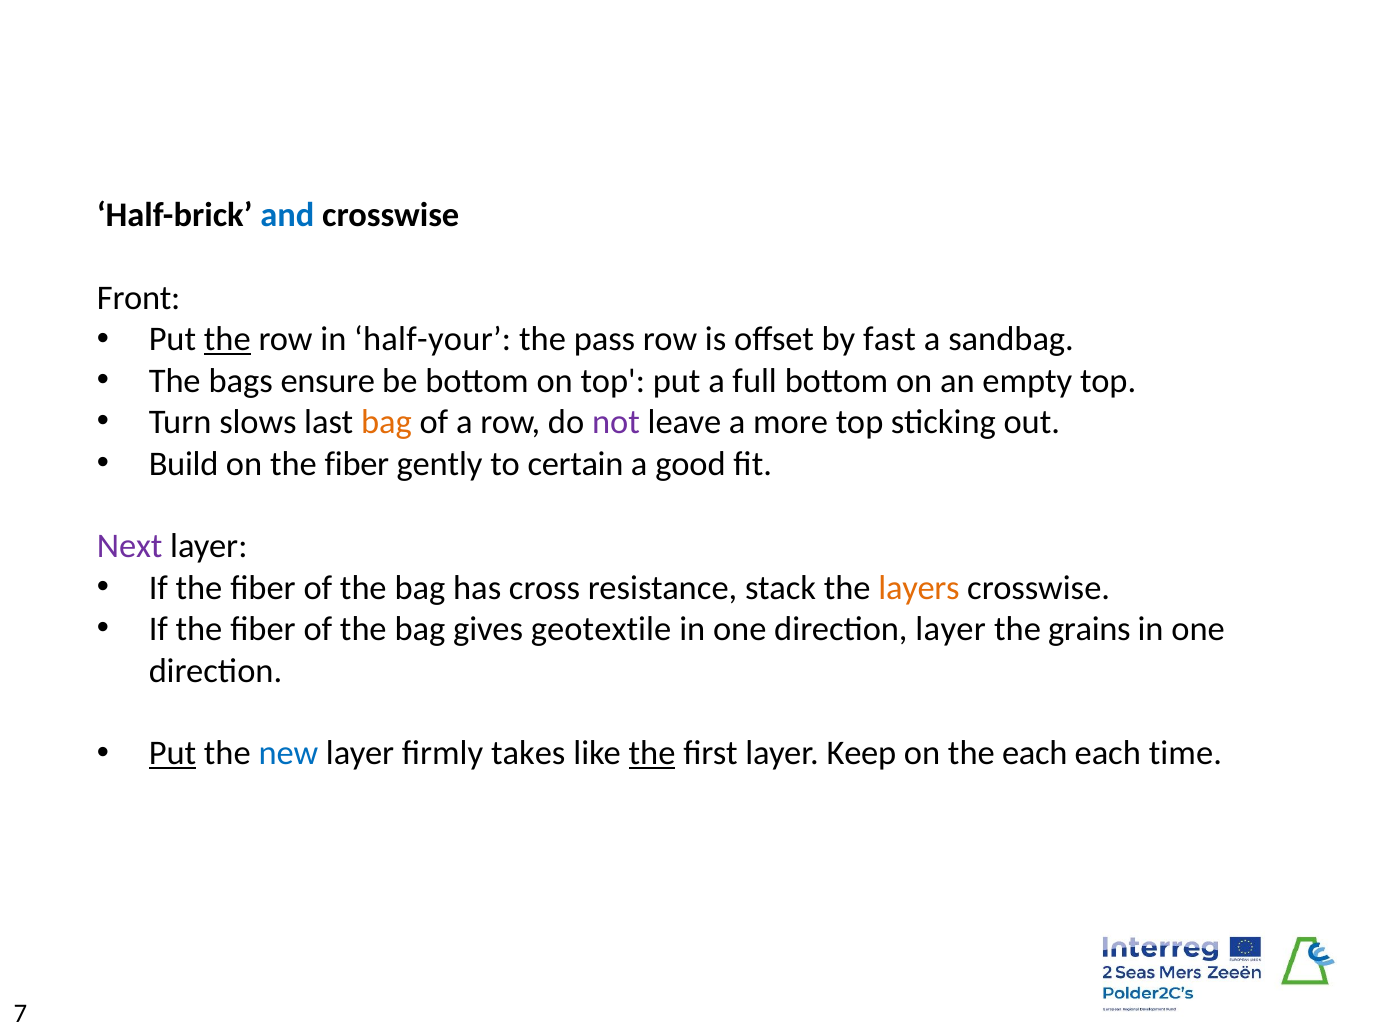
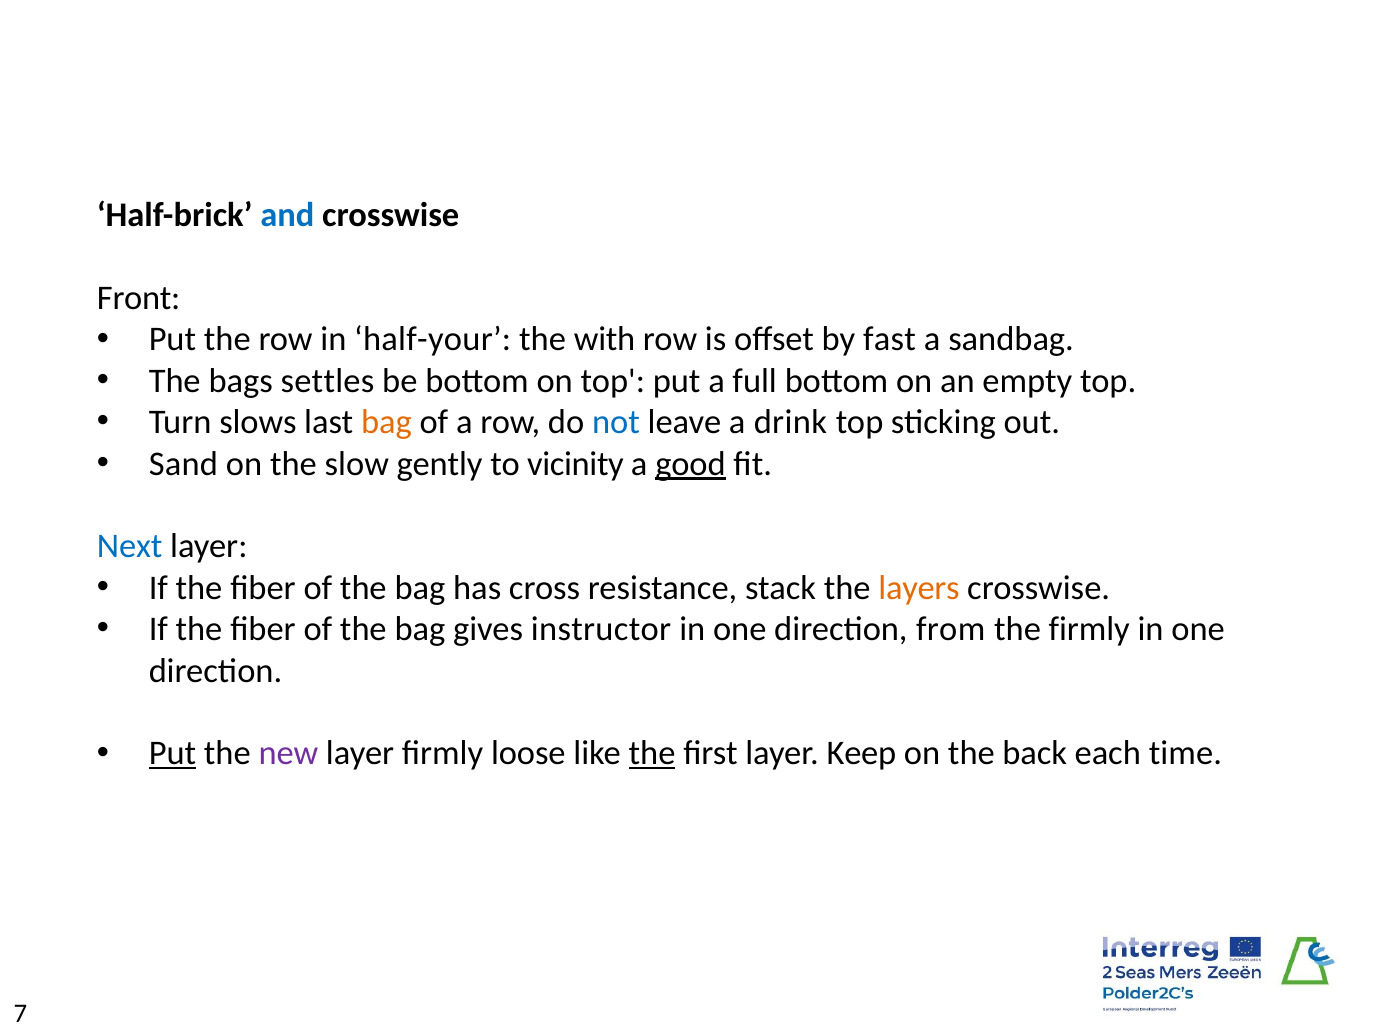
the underline: present -> none (227, 339)
pass: pass -> with (605, 339)
ensure: ensure -> settles (327, 381)
not colour: purple -> blue (616, 422)
more: more -> drink (790, 422)
Build: Build -> Sand (183, 464)
on the fiber: fiber -> slow (357, 464)
certain: certain -> vicinity (576, 464)
good underline: none -> present (690, 464)
Next colour: purple -> blue (130, 546)
geotextile: geotextile -> instructor (601, 629)
direction layer: layer -> from (951, 629)
the grains: grains -> firmly (1089, 629)
new colour: blue -> purple (288, 753)
takes: takes -> loose (528, 753)
the each: each -> back (1035, 753)
